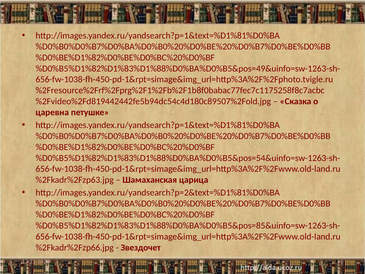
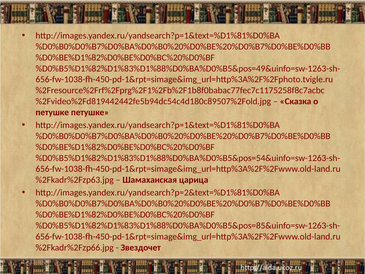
царевна: царевна -> петушке (52, 112)
